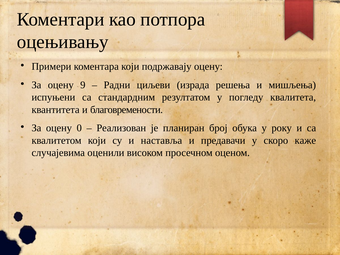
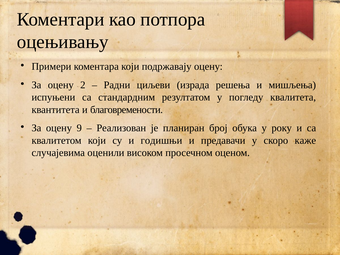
9: 9 -> 2 (83, 85)
0: 0 -> 9 (79, 128)
наставља: наставља -> годишњи (161, 140)
